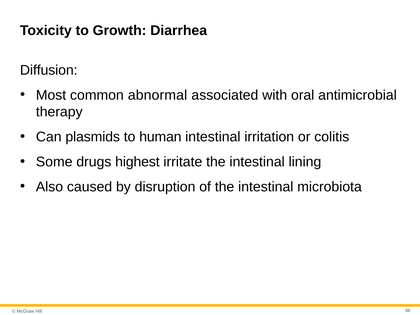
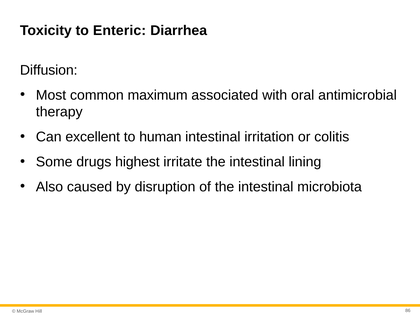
Growth: Growth -> Enteric (119, 31)
abnormal: abnormal -> maximum (158, 95)
plasmids: plasmids -> excellent (93, 137)
